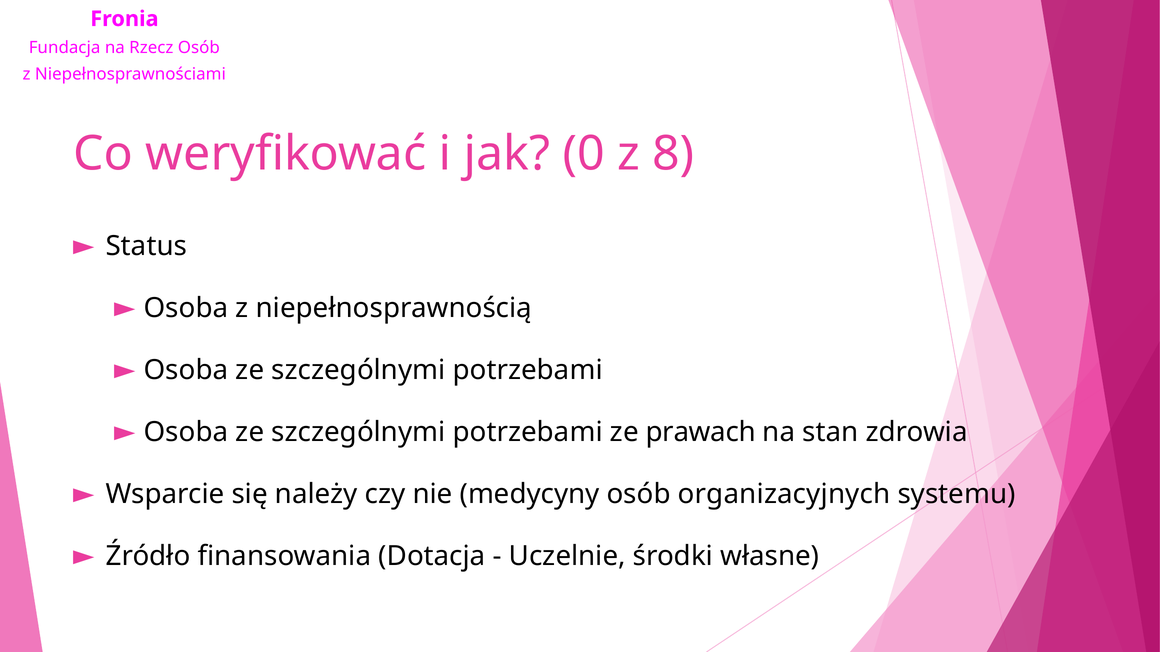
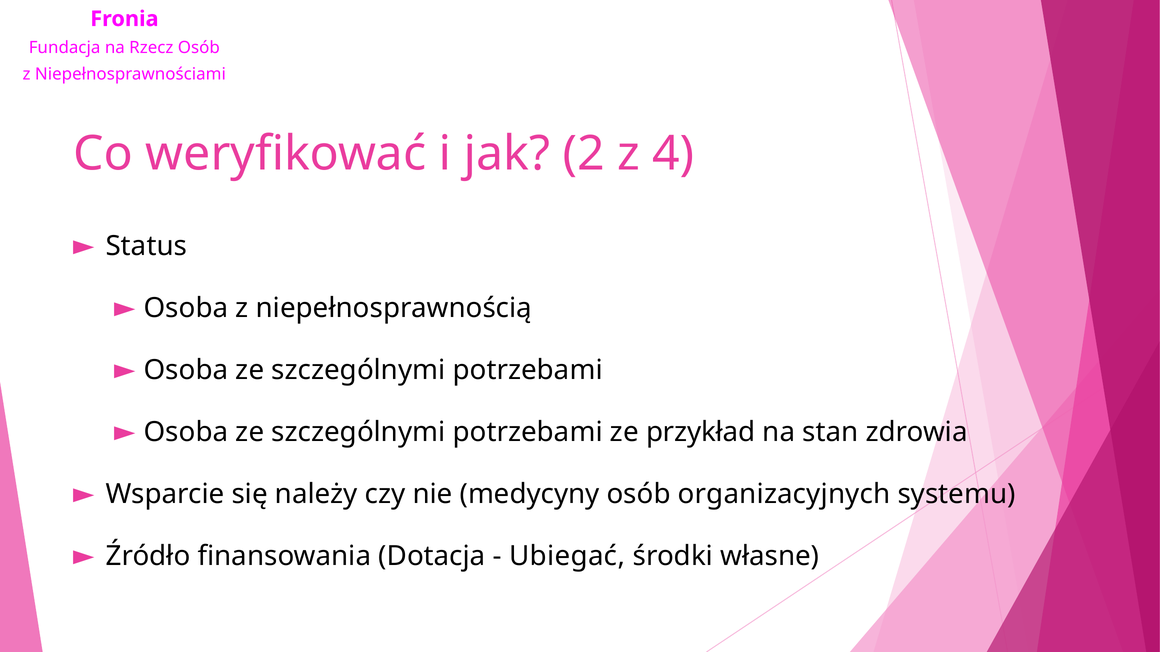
0: 0 -> 2 (584, 154)
8: 8 -> 4 (673, 154)
prawach: prawach -> przykład (701, 432)
Uczelnie: Uczelnie -> Ubiegać (567, 556)
